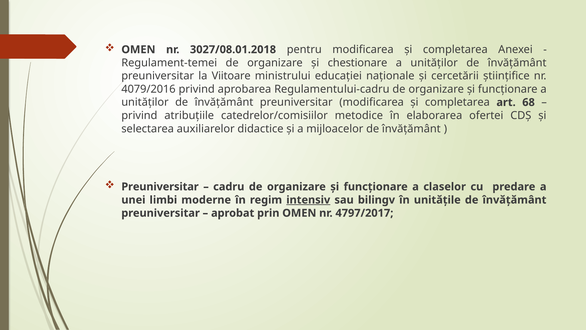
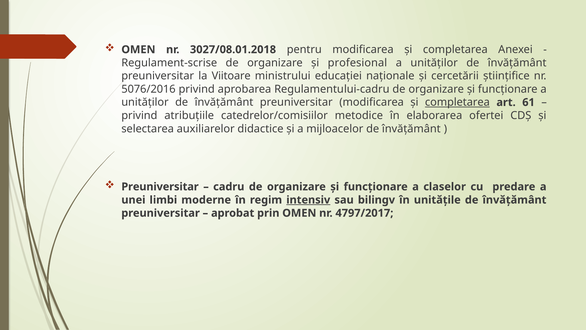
Regulament-temei: Regulament-temei -> Regulament-scrise (169, 63)
chestionare: chestionare -> profesional (357, 63)
4079/2016: 4079/2016 -> 5076/2016 (148, 89)
completarea underline: none -> present (457, 102)
68: 68 -> 61 (529, 102)
